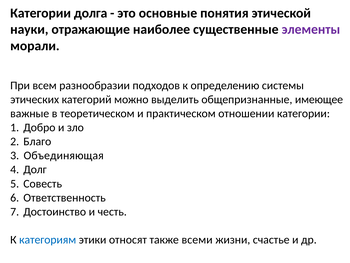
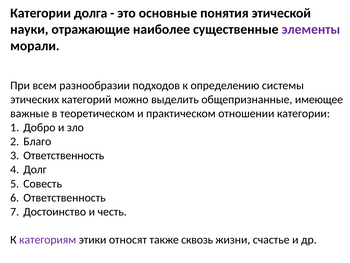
Объединяющая: Объединяющая -> Ответственность (64, 155)
категориям colour: blue -> purple (48, 239)
всеми: всеми -> сквозь (197, 239)
